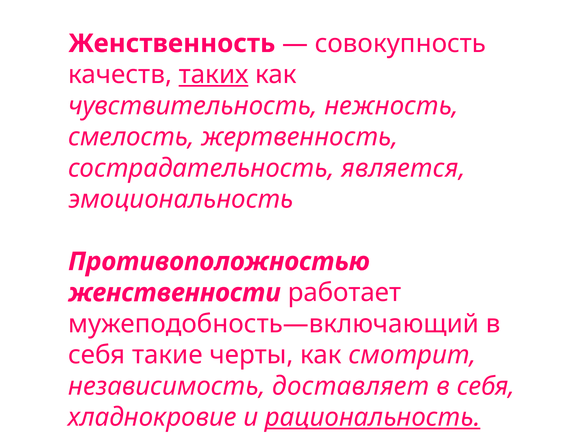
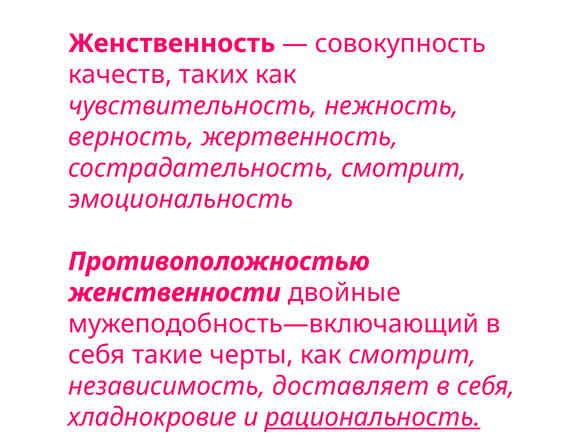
таких underline: present -> none (214, 75)
смелость: смелость -> верность (131, 137)
сострадательность является: является -> смотрит (404, 168)
работает: работает -> двойные (344, 293)
